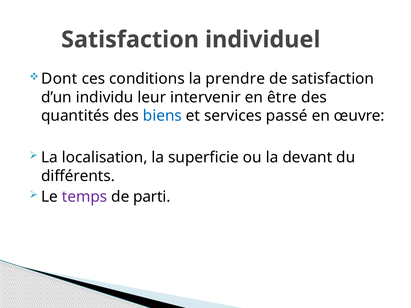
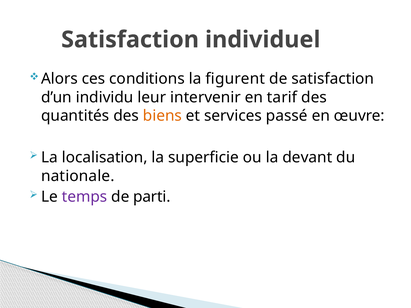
Dont: Dont -> Alors (59, 79)
prendre: prendre -> figurent (235, 79)
être: être -> tarif (282, 97)
biens colour: blue -> orange (162, 116)
différents: différents -> nationale (78, 176)
